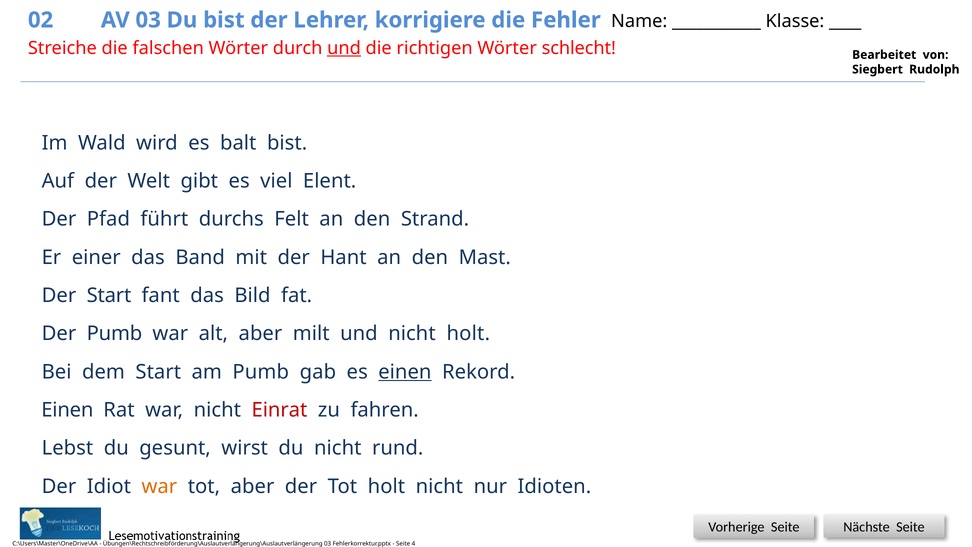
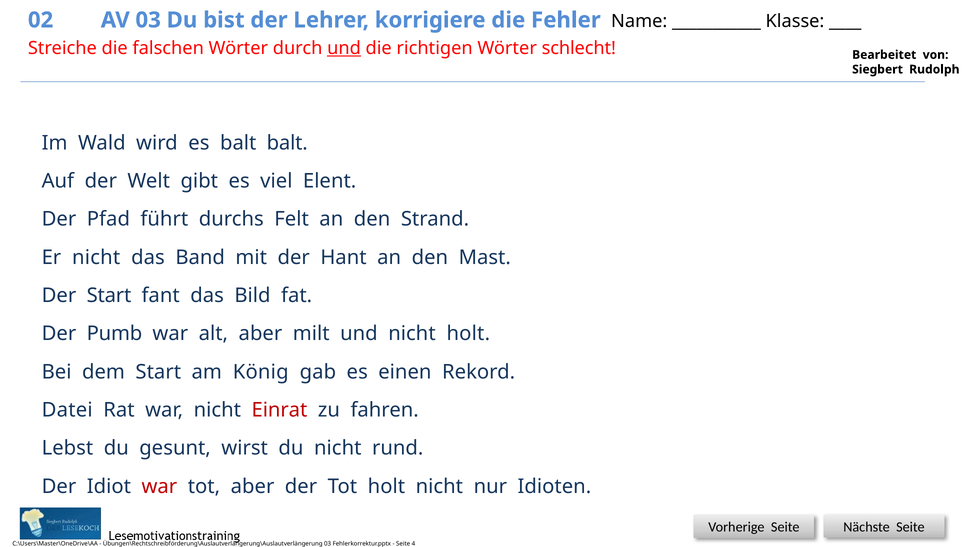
balt bist: bist -> balt (287, 143)
Er einer: einer -> nicht (96, 257)
am Pumb: Pumb -> König (261, 372)
einen underline: present -> none (405, 372)
Einen: Einen -> Datei (67, 410)
war colour: orange -> red (159, 486)
